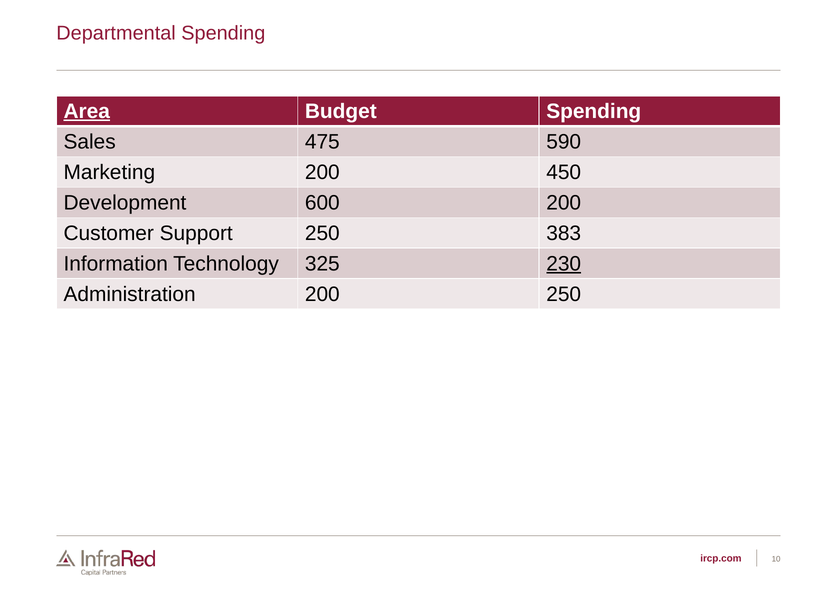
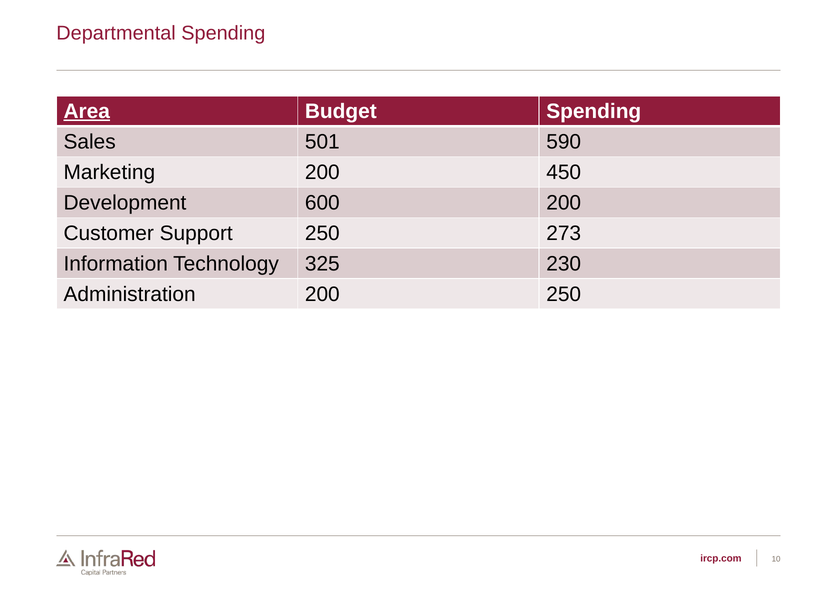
475: 475 -> 501 (322, 142)
383: 383 -> 273 (564, 233)
230 underline: present -> none (564, 264)
